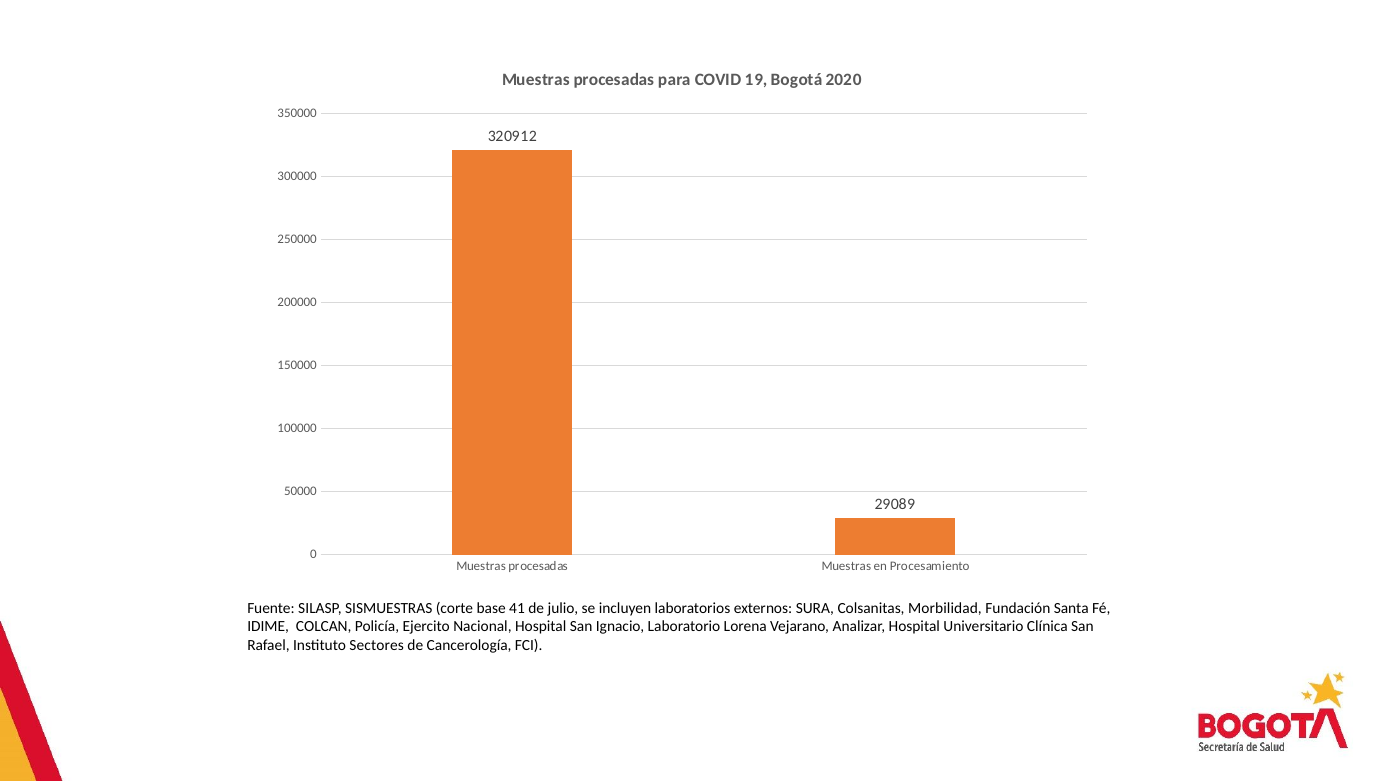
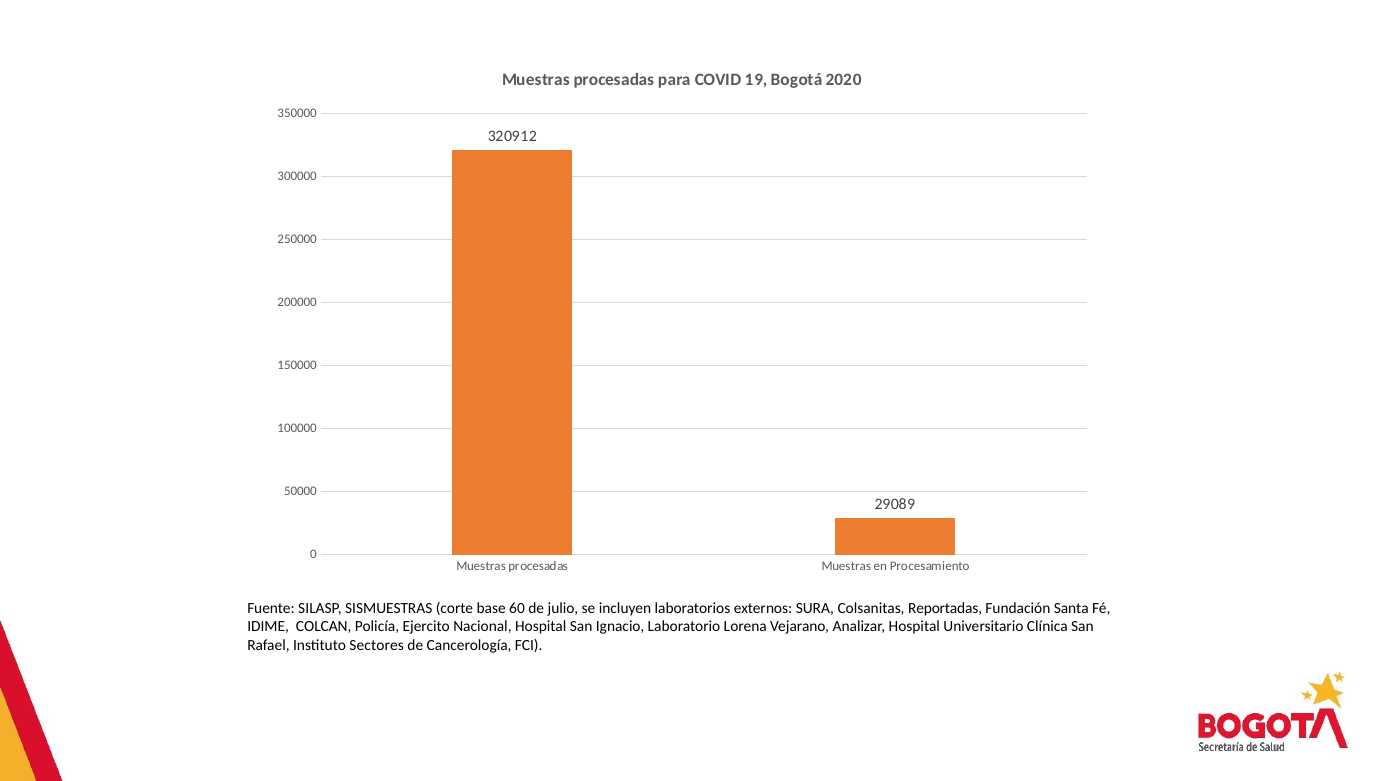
41: 41 -> 60 (517, 608)
Morbilidad: Morbilidad -> Reportadas (945, 608)
